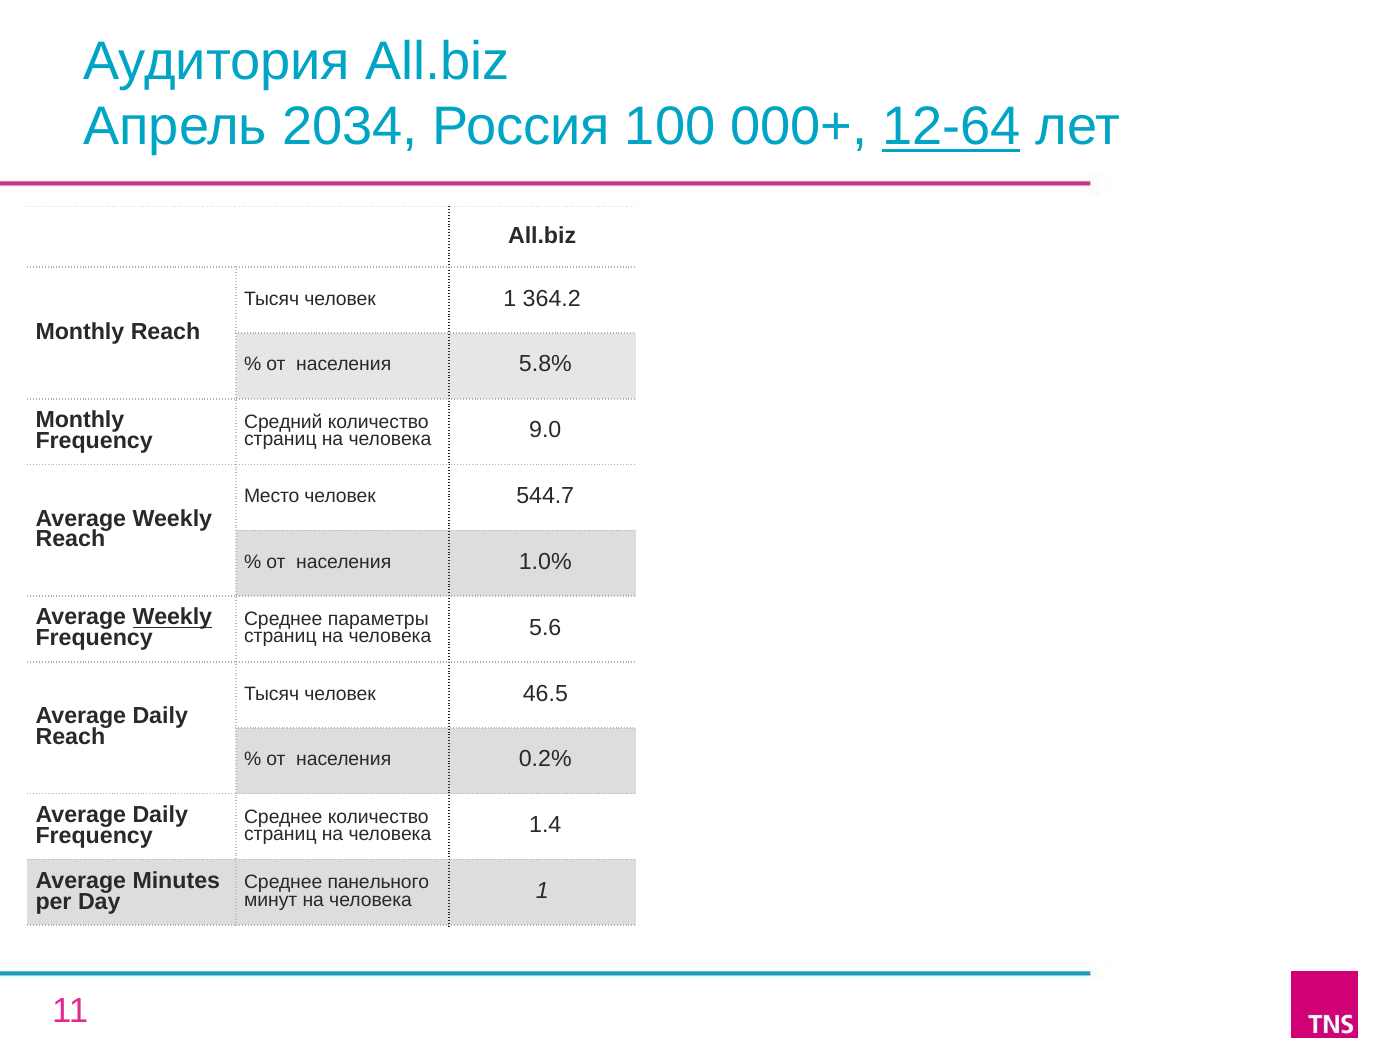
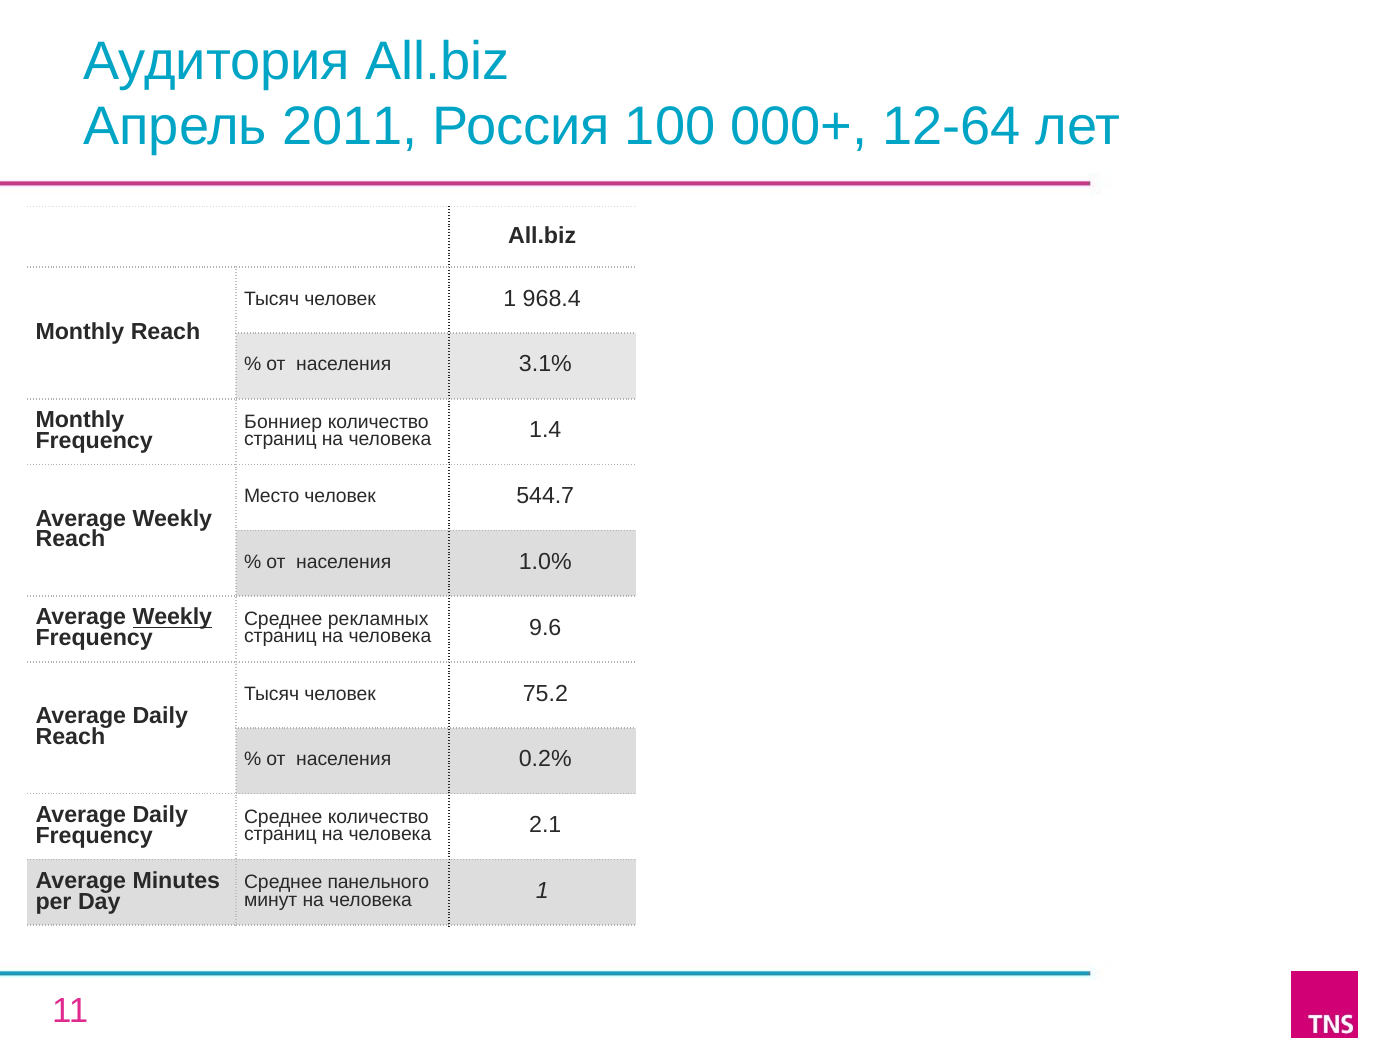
2034: 2034 -> 2011 (350, 127)
12-64 underline: present -> none (951, 127)
364.2: 364.2 -> 968.4 (552, 299)
5.8%: 5.8% -> 3.1% (545, 364)
Средний: Средний -> Бонниер (283, 422)
9.0: 9.0 -> 1.4 (545, 430)
параметры: параметры -> рекламных (378, 620)
5.6: 5.6 -> 9.6 (545, 628)
46.5: 46.5 -> 75.2 (545, 694)
1.4: 1.4 -> 2.1 (545, 826)
